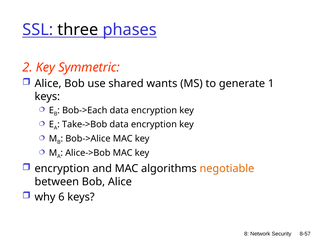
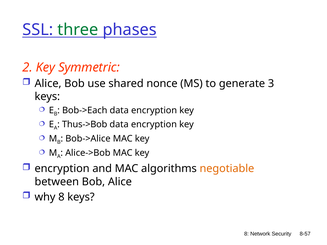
three colour: black -> green (78, 30)
wants: wants -> nonce (162, 84)
1: 1 -> 3 (271, 84)
Take->Bob: Take->Bob -> Thus->Bob (85, 125)
why 6: 6 -> 8 (61, 197)
